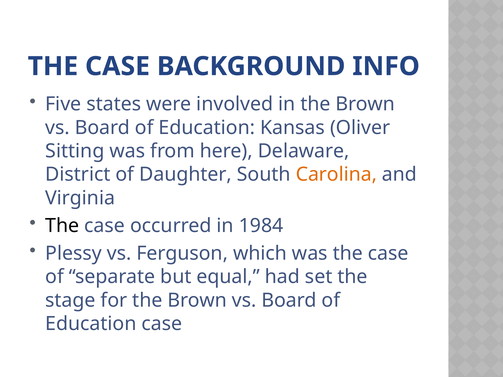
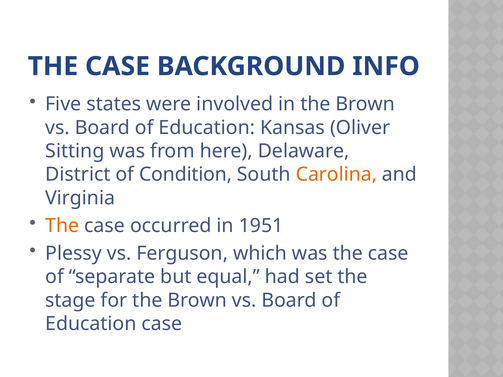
Daughter: Daughter -> Condition (186, 175)
The colour: black -> orange (62, 226)
1984: 1984 -> 1951 (261, 226)
